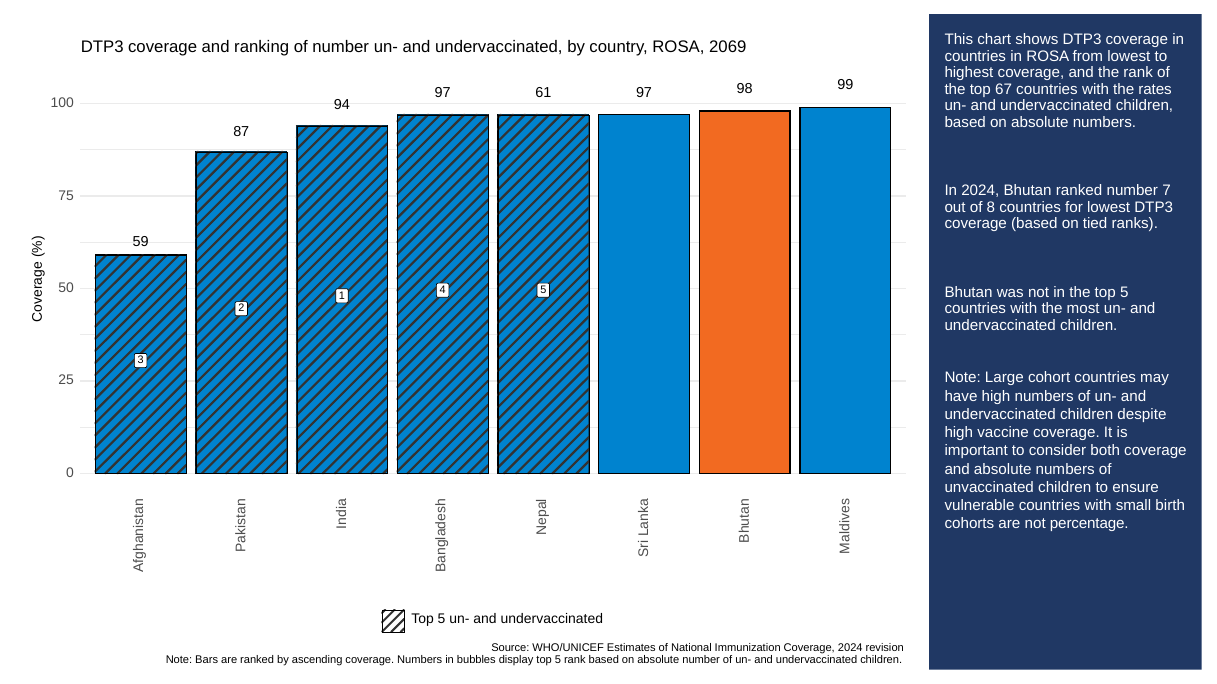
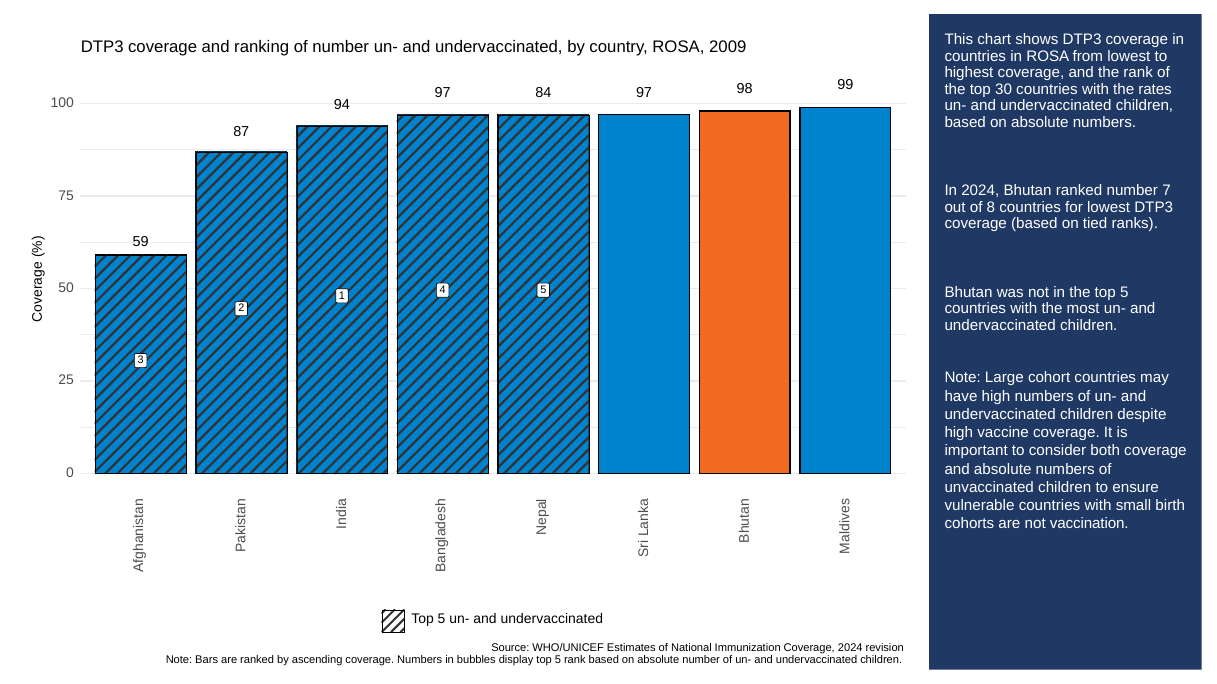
2069: 2069 -> 2009 (728, 47)
67: 67 -> 30 (1004, 89)
61: 61 -> 84 (543, 93)
percentage: percentage -> vaccination (1089, 524)
